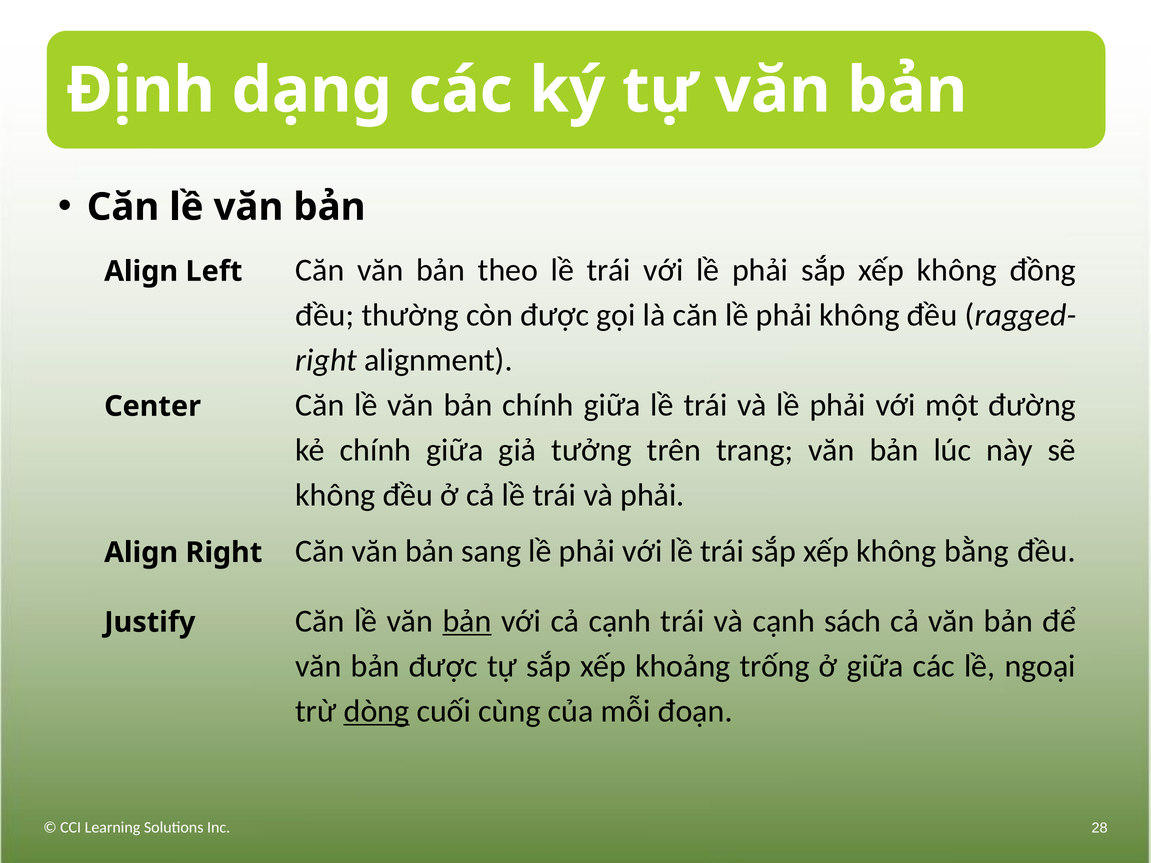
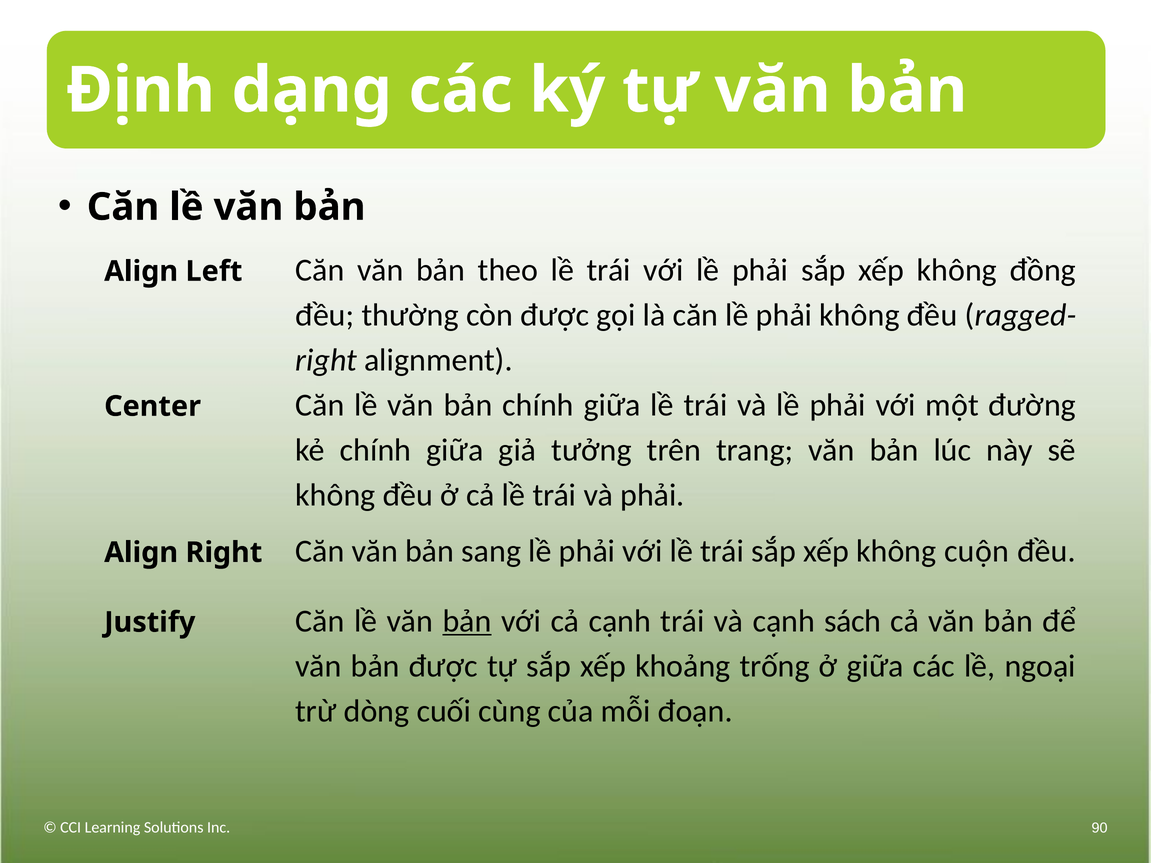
bằng: bằng -> cuộn (977, 551)
dòng underline: present -> none (376, 711)
28: 28 -> 90 (1100, 828)
